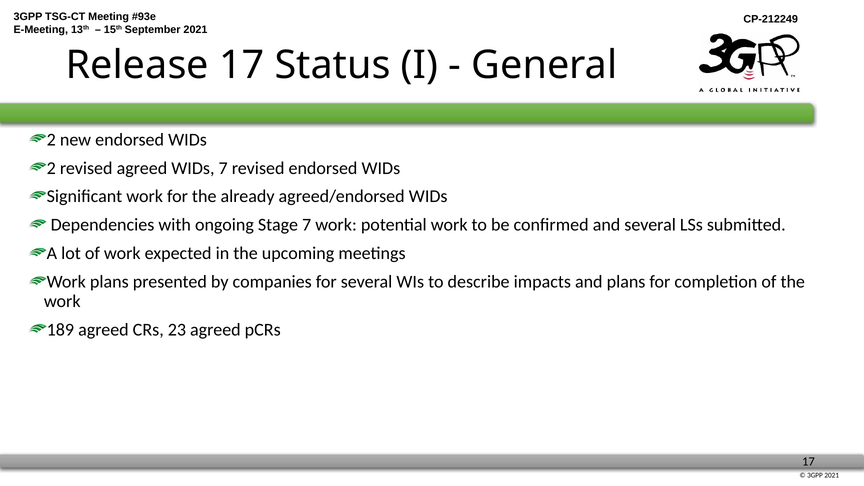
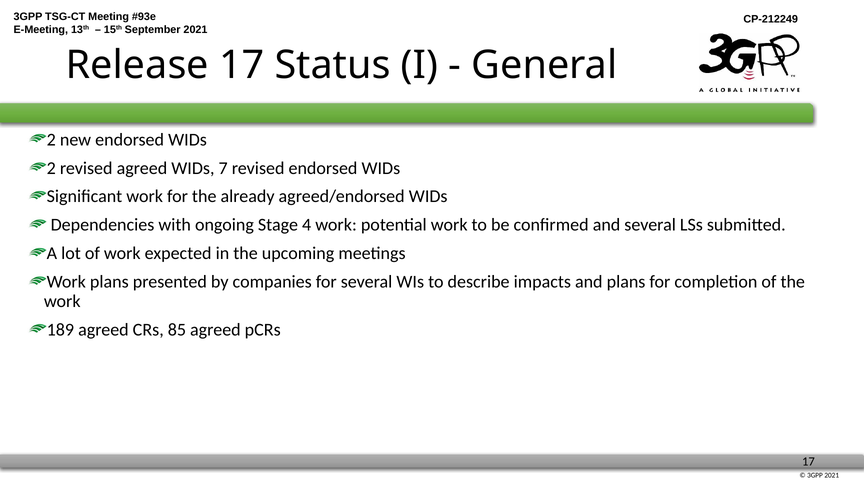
Stage 7: 7 -> 4 (307, 225)
23: 23 -> 85 (177, 330)
